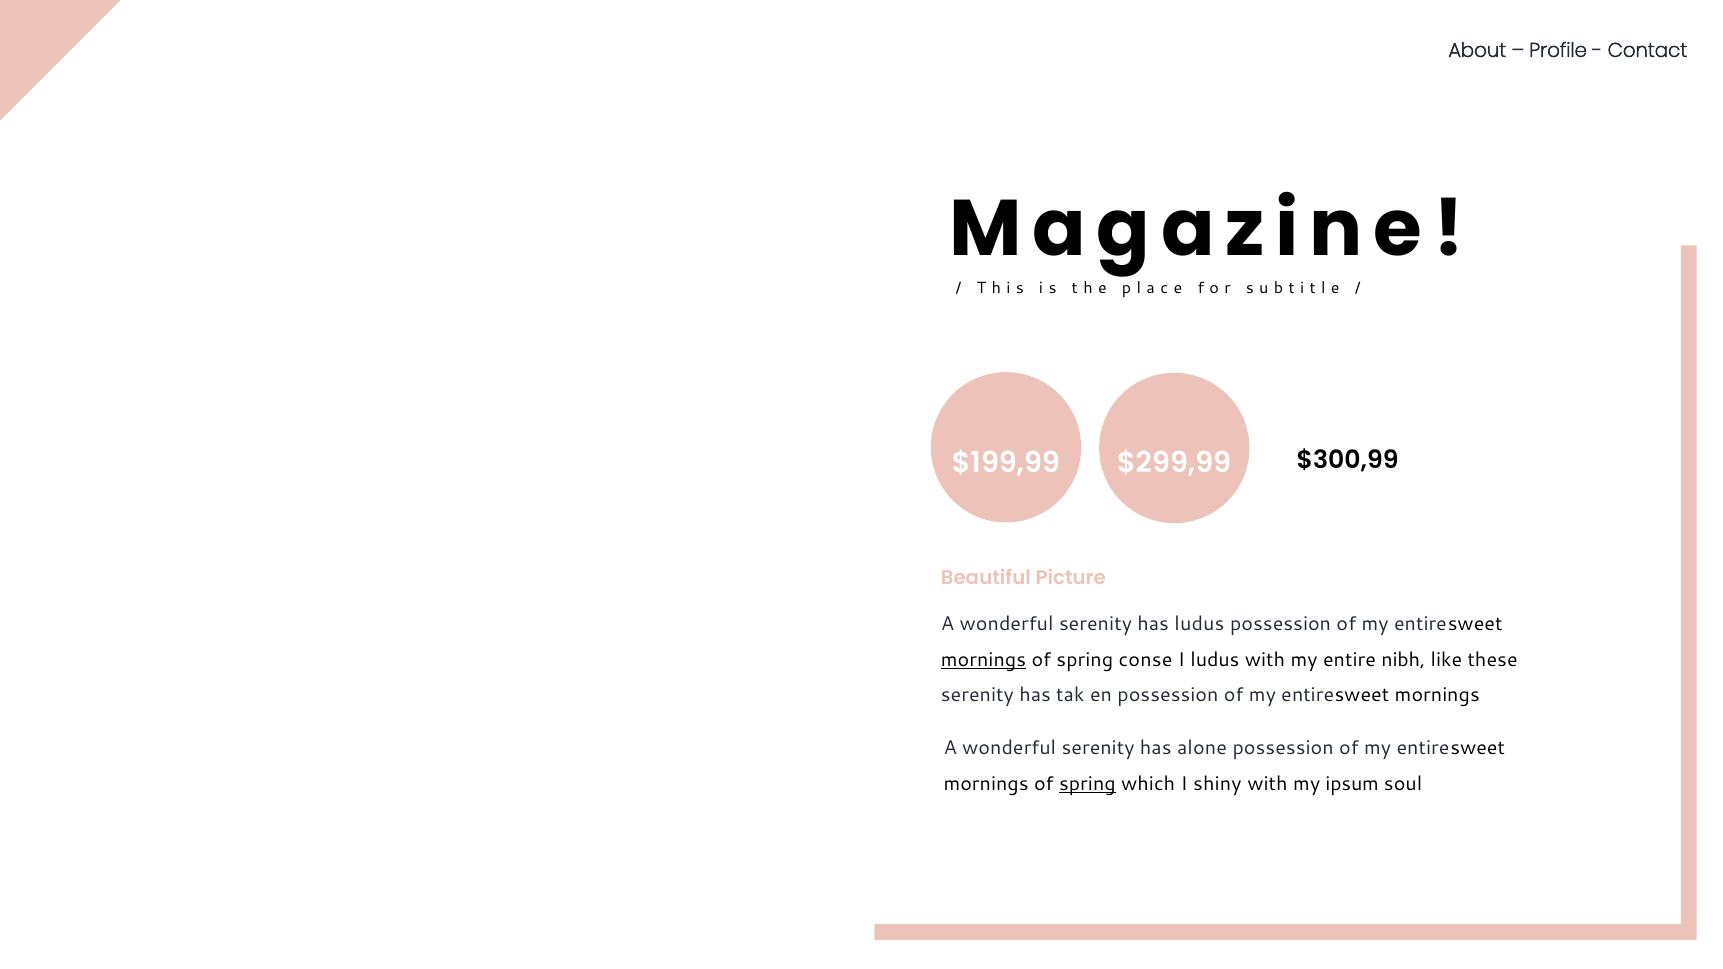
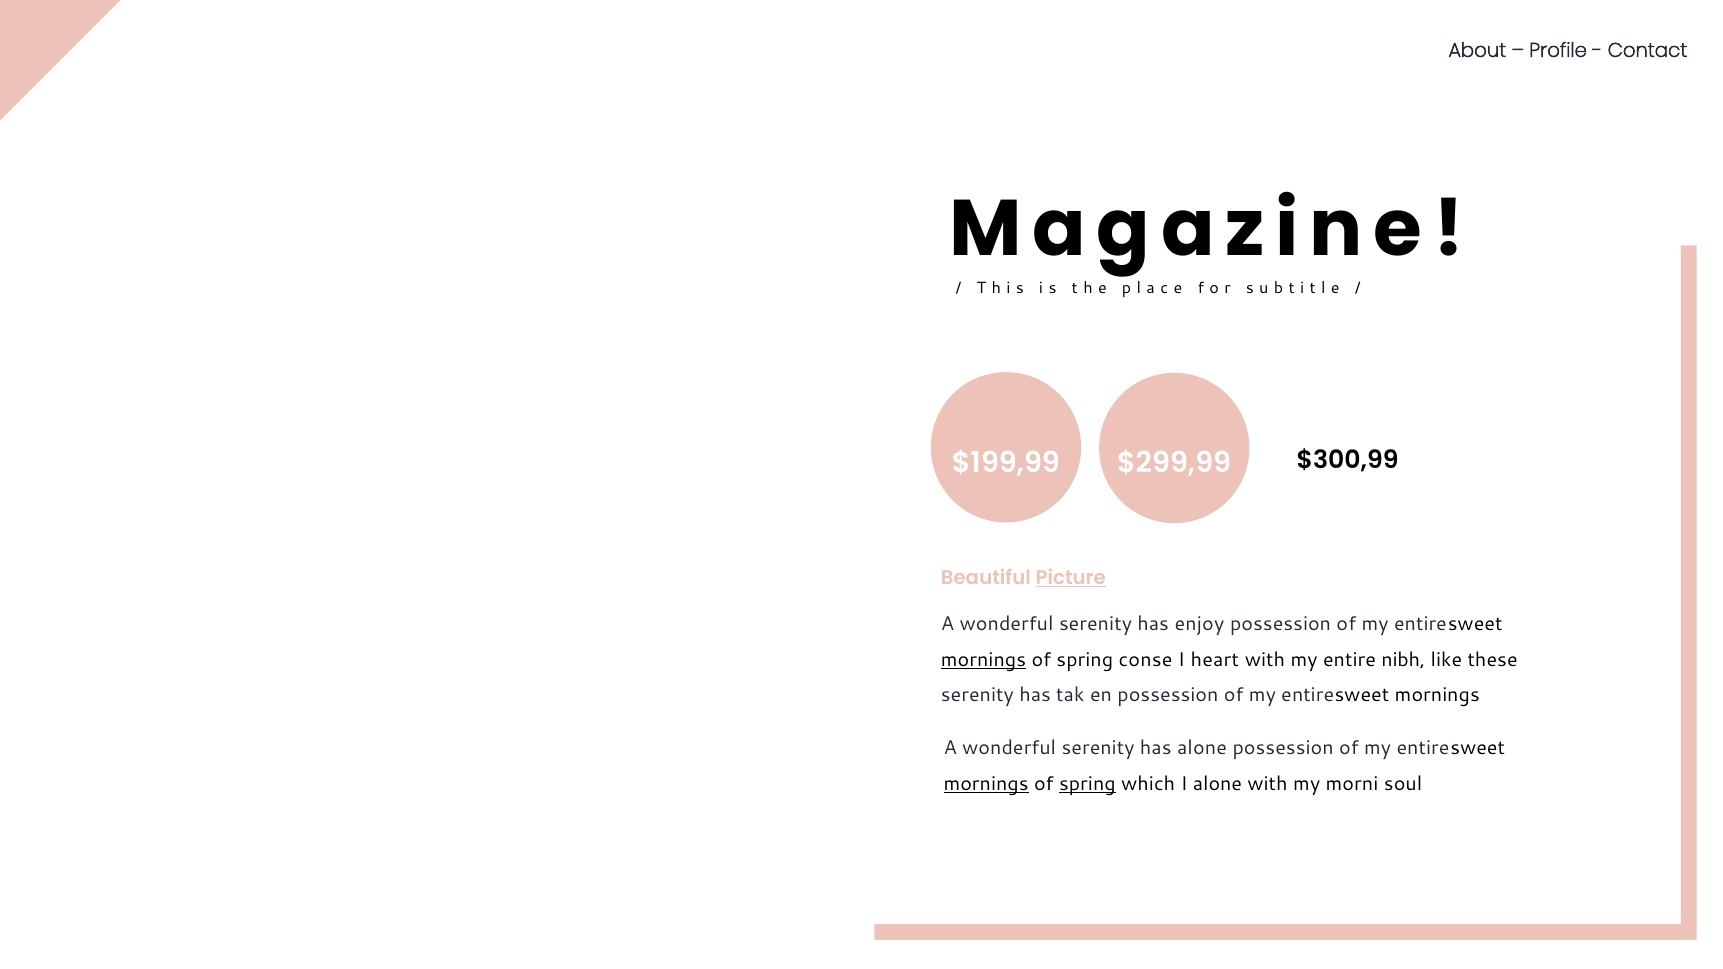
Picture underline: none -> present (1071, 578)
has ludus: ludus -> enjoy (1199, 624)
I ludus: ludus -> heart (1215, 660)
mornings underline: none -> present (986, 784)
I shiny: shiny -> alone (1218, 784)
ipsum: ipsum -> morni (1352, 784)
